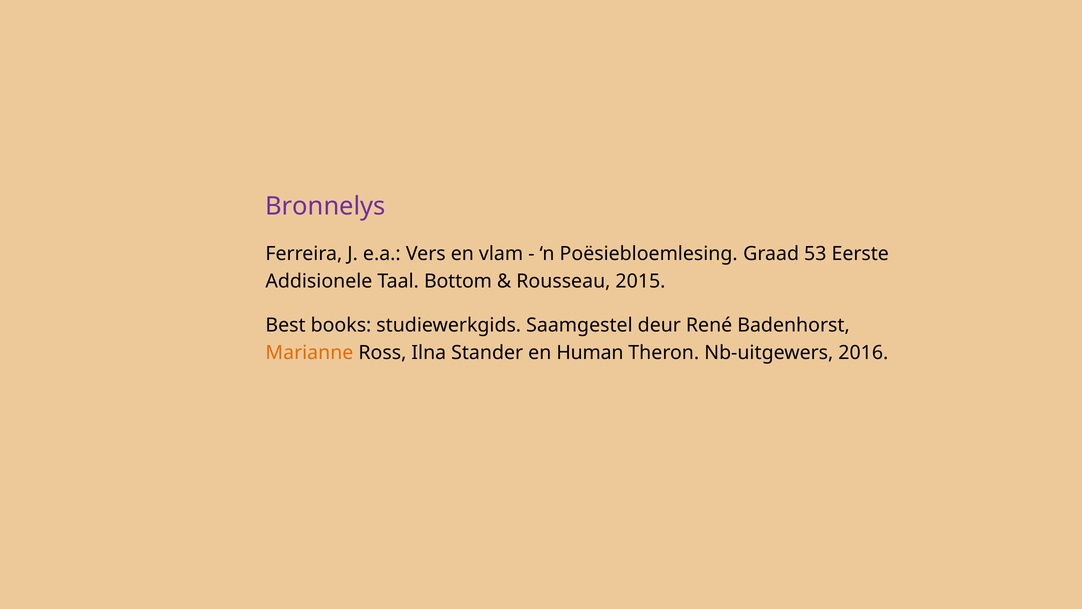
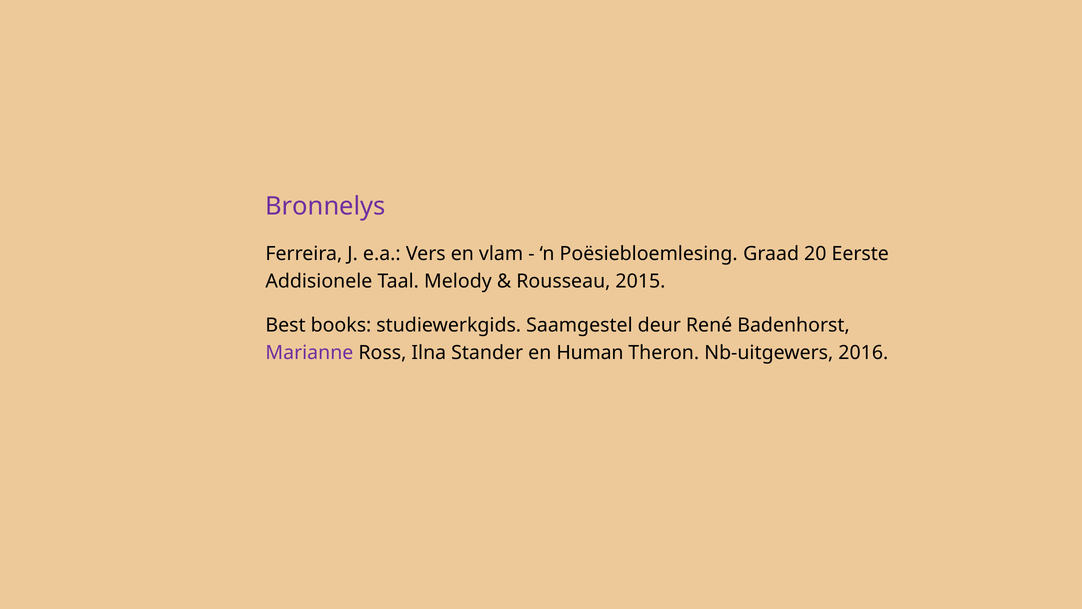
53: 53 -> 20 (815, 254)
Bottom: Bottom -> Melody (458, 281)
Marianne colour: orange -> purple (309, 353)
